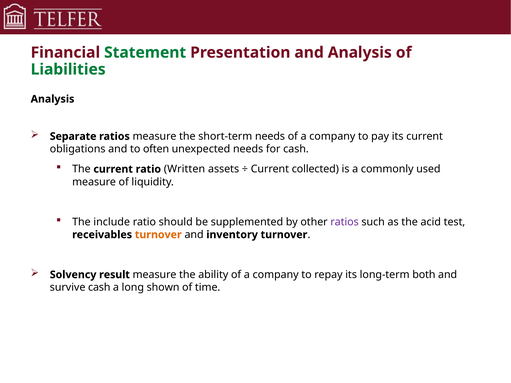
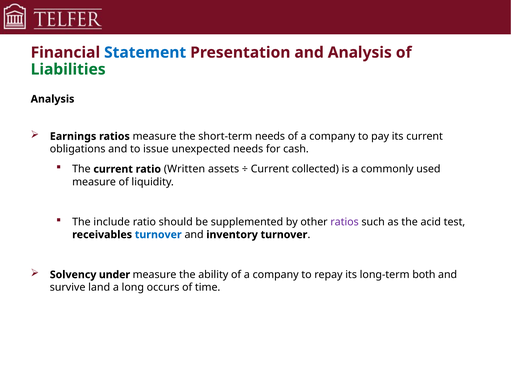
Statement colour: green -> blue (145, 53)
Separate: Separate -> Earnings (73, 136)
often: often -> issue (156, 149)
turnover colour: orange -> blue (158, 235)
result: result -> under (115, 275)
survive cash: cash -> land (99, 288)
shown: shown -> occurs (163, 288)
